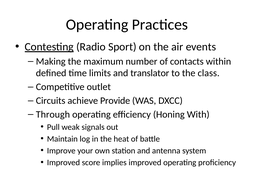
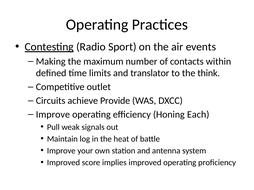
class: class -> think (209, 73)
Through: Through -> Improve (53, 115)
With: With -> Each (198, 115)
